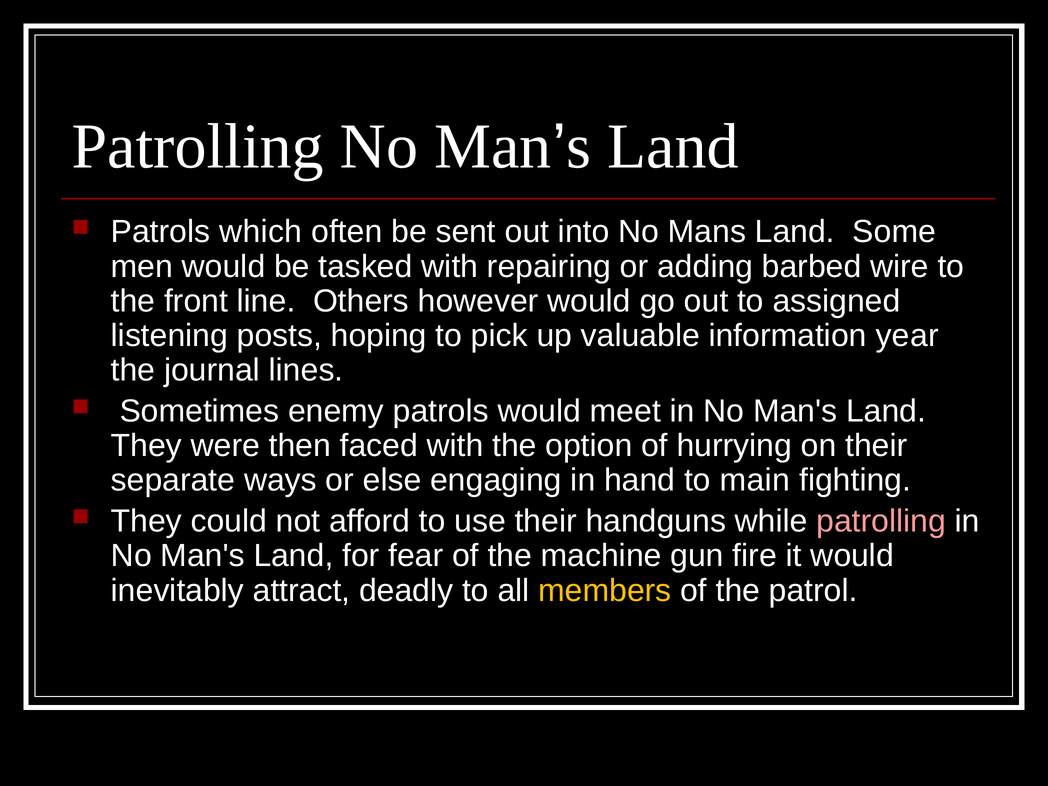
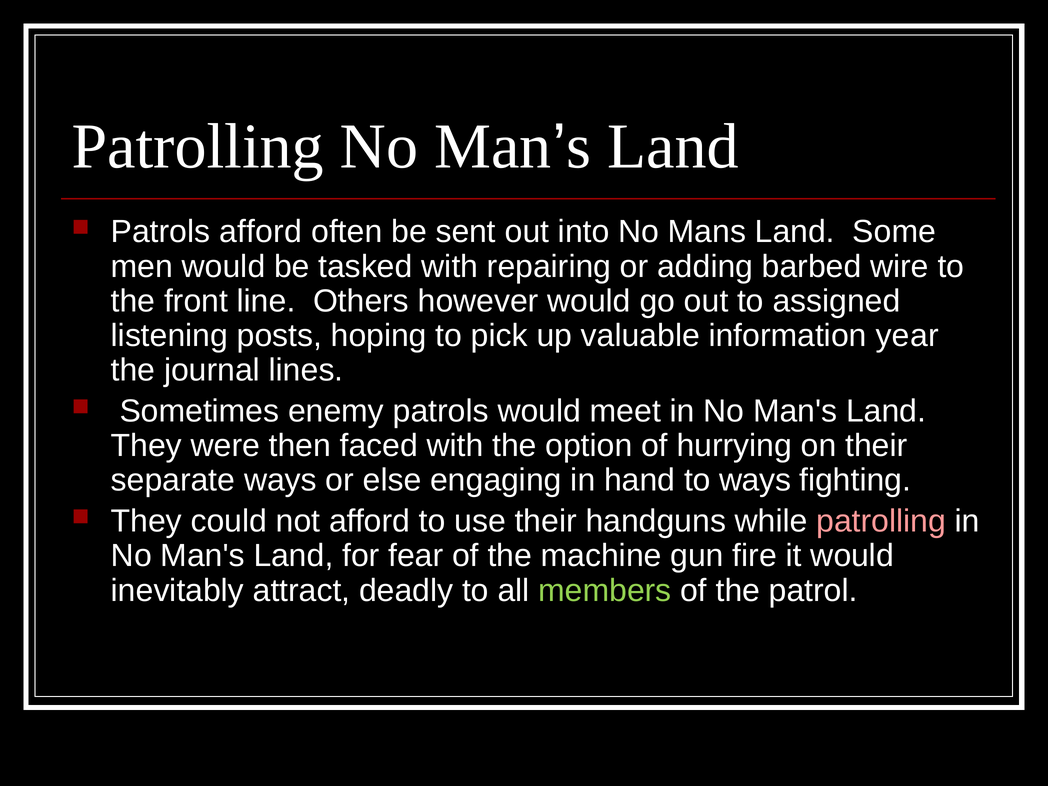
Patrols which: which -> afford (261, 232)
to main: main -> ways (755, 480)
members colour: yellow -> light green (605, 590)
